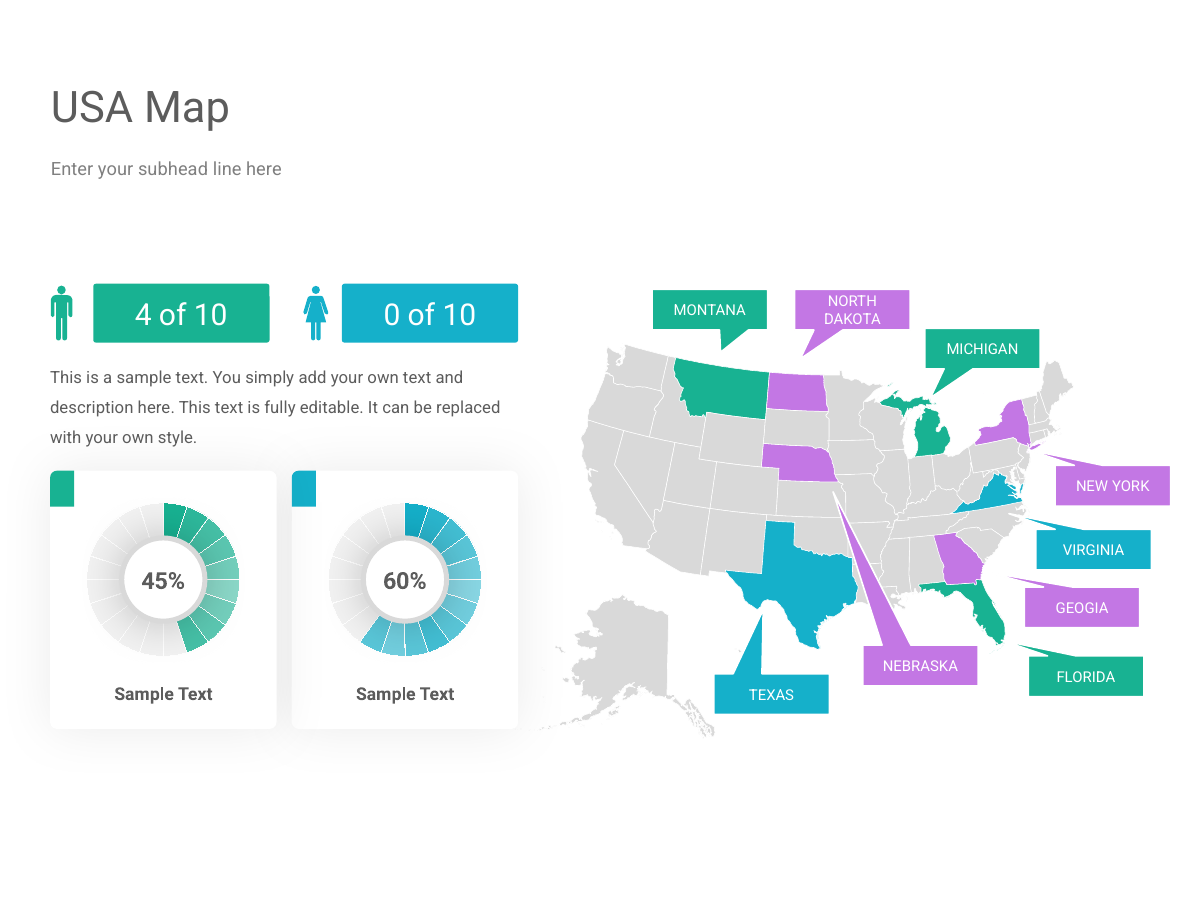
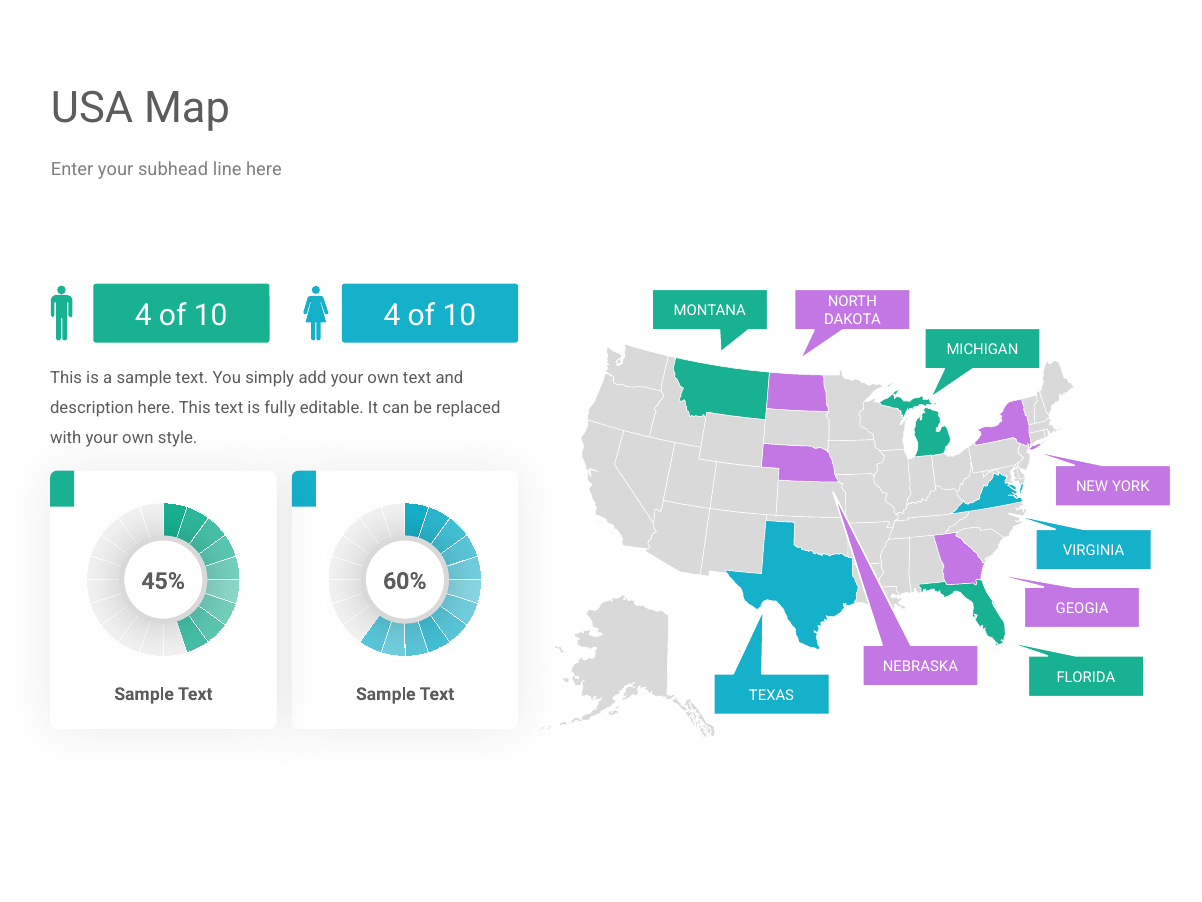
10 0: 0 -> 4 (392, 315)
